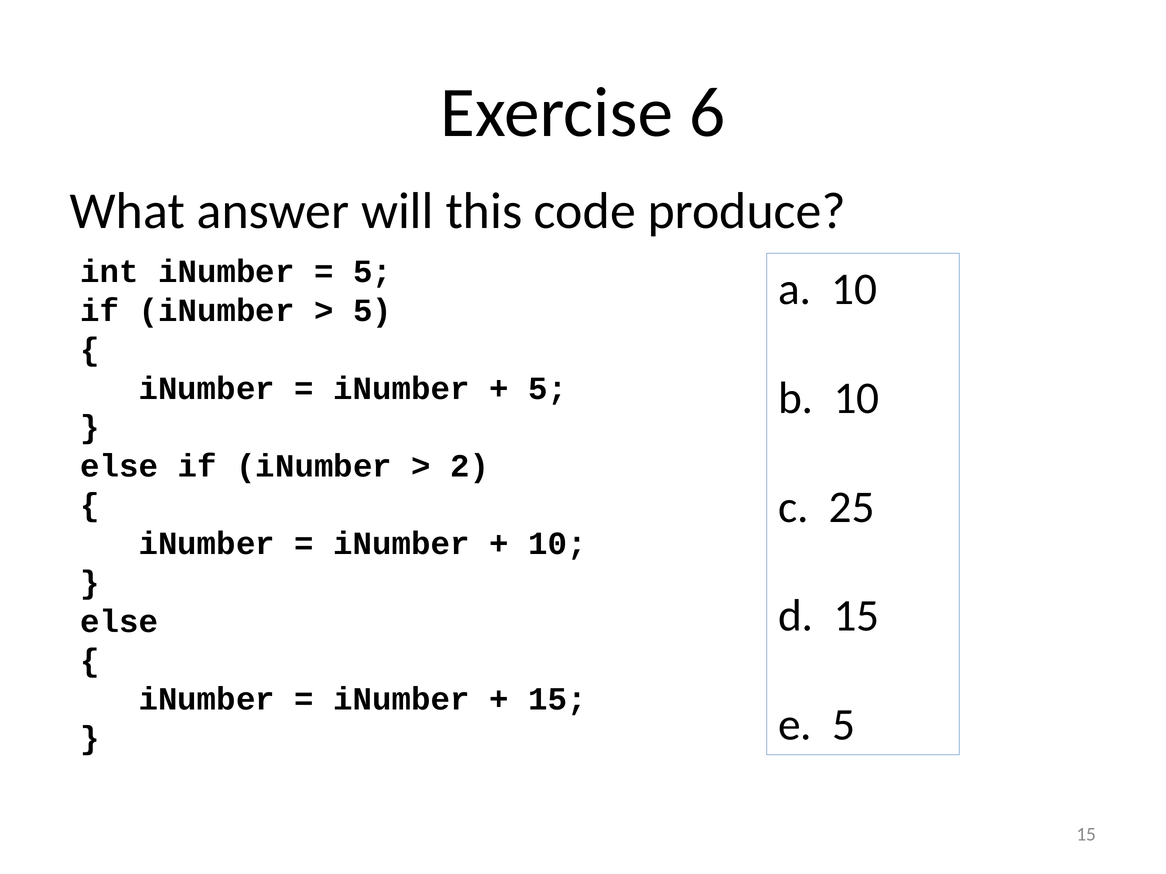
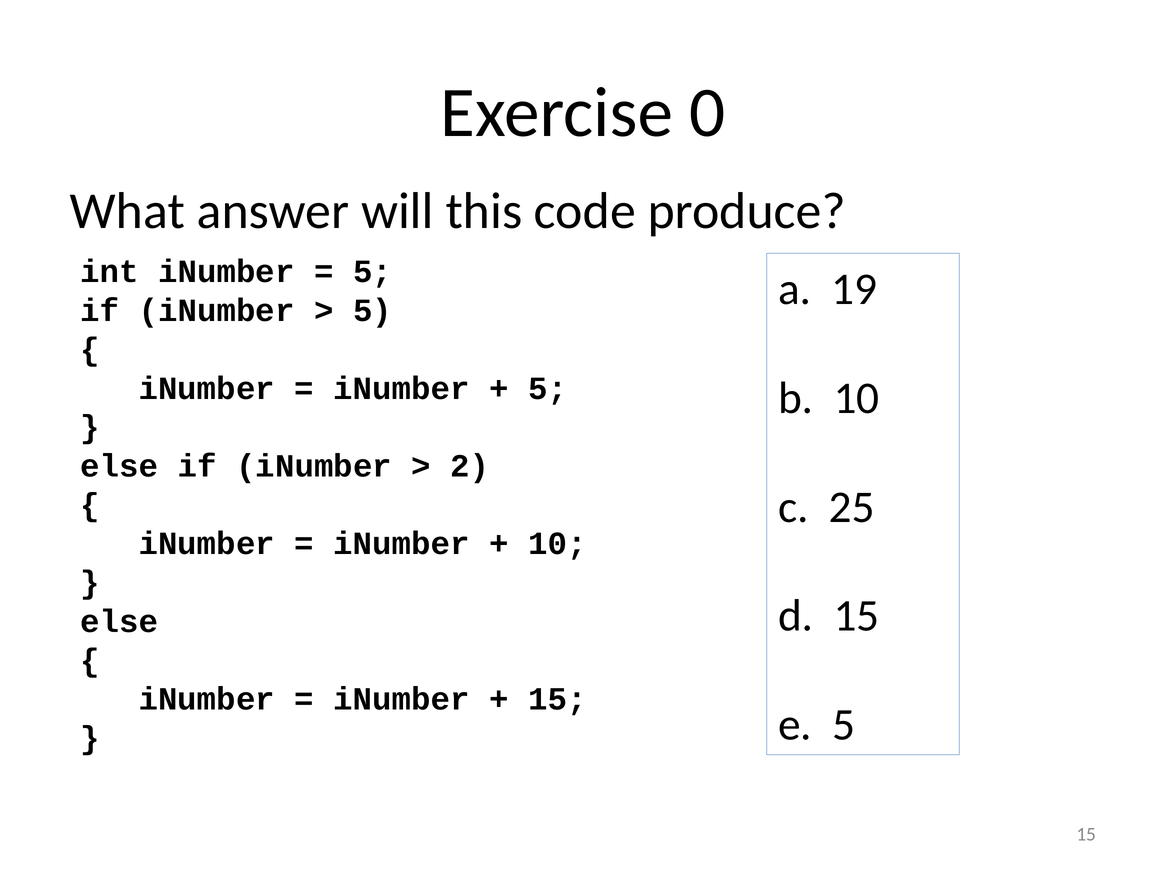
6: 6 -> 0 (707, 113)
a 10: 10 -> 19 (854, 290)
